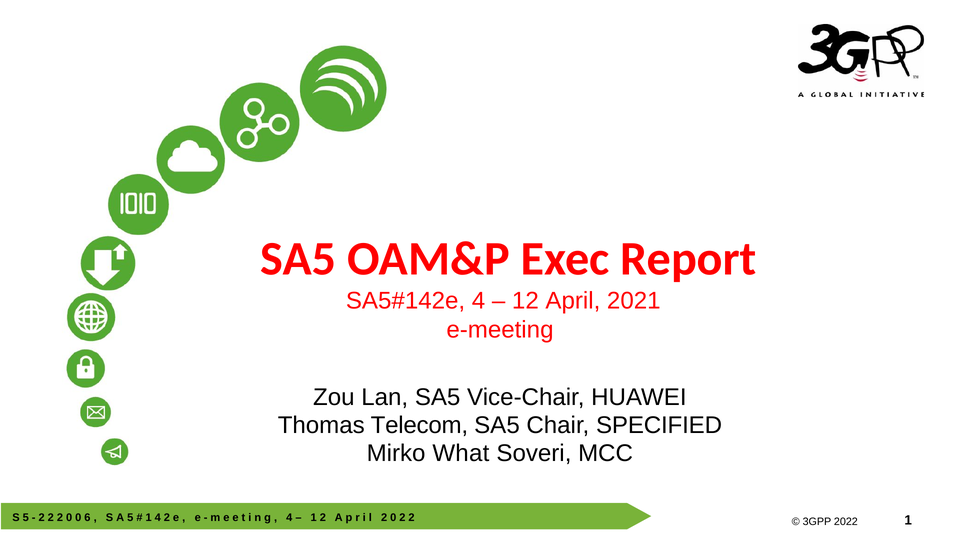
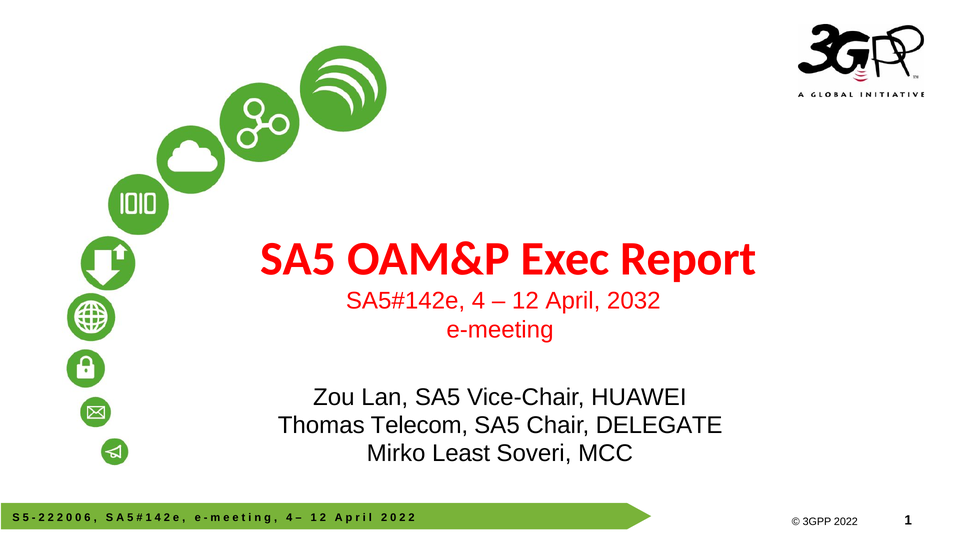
2021: 2021 -> 2032 (634, 301)
SPECIFIED: SPECIFIED -> DELEGATE (659, 425)
What: What -> Least (461, 453)
